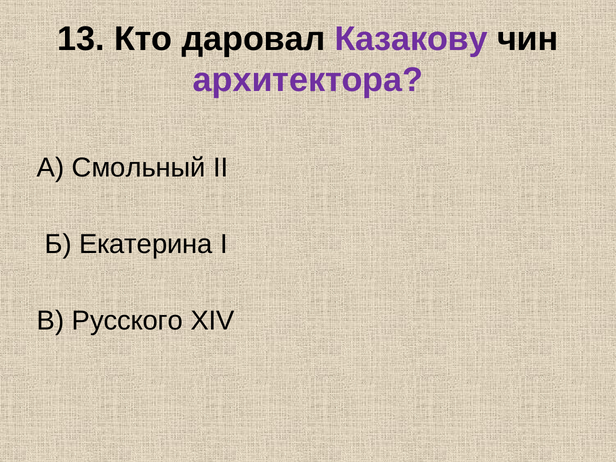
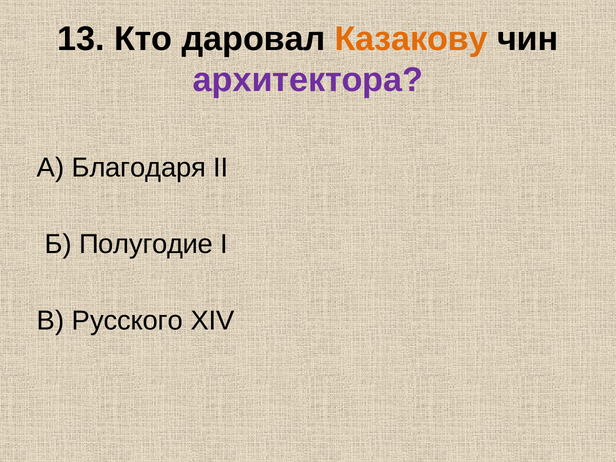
Казакову colour: purple -> orange (411, 39)
Смольный: Смольный -> Благодаря (139, 168)
Екатерина: Екатерина -> Полугодие (146, 244)
